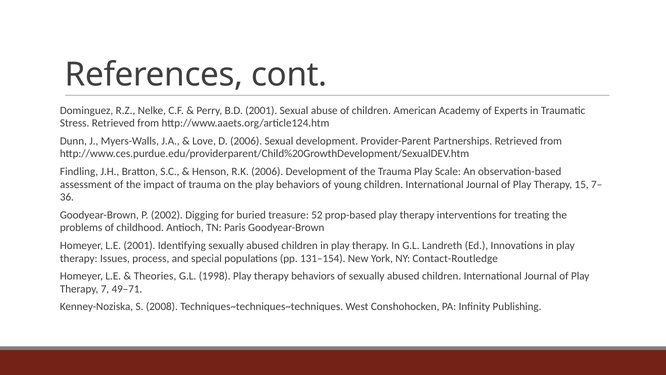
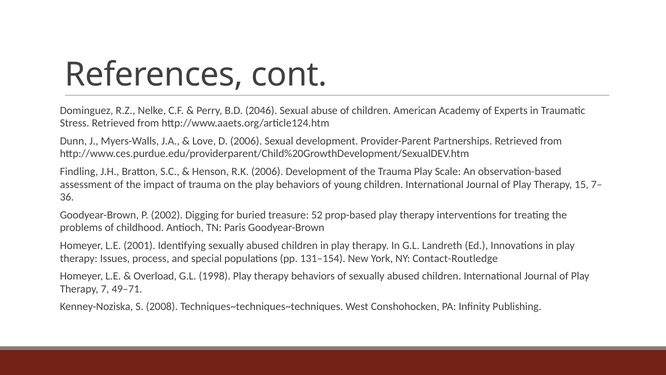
B.D 2001: 2001 -> 2046 (261, 110)
Theories: Theories -> Overload (155, 276)
